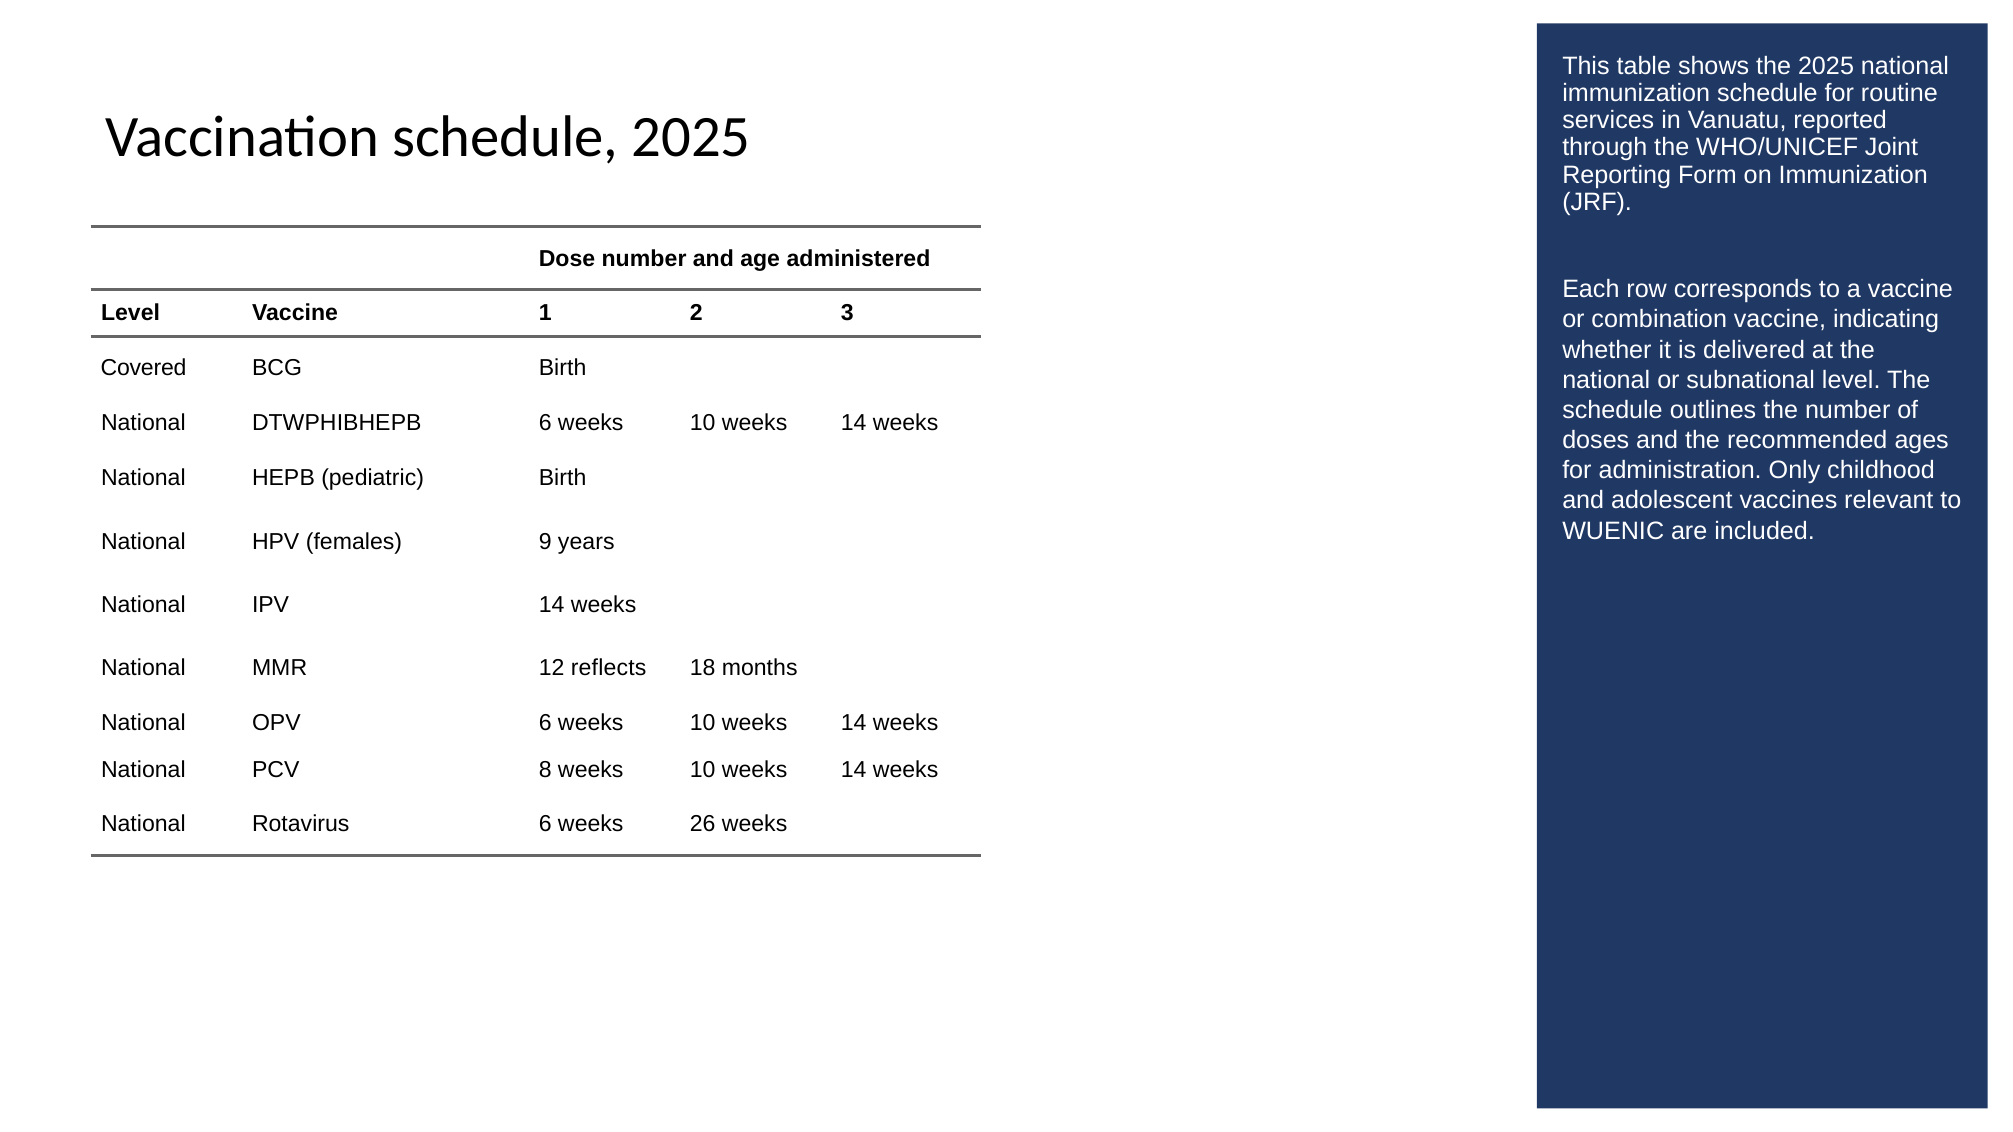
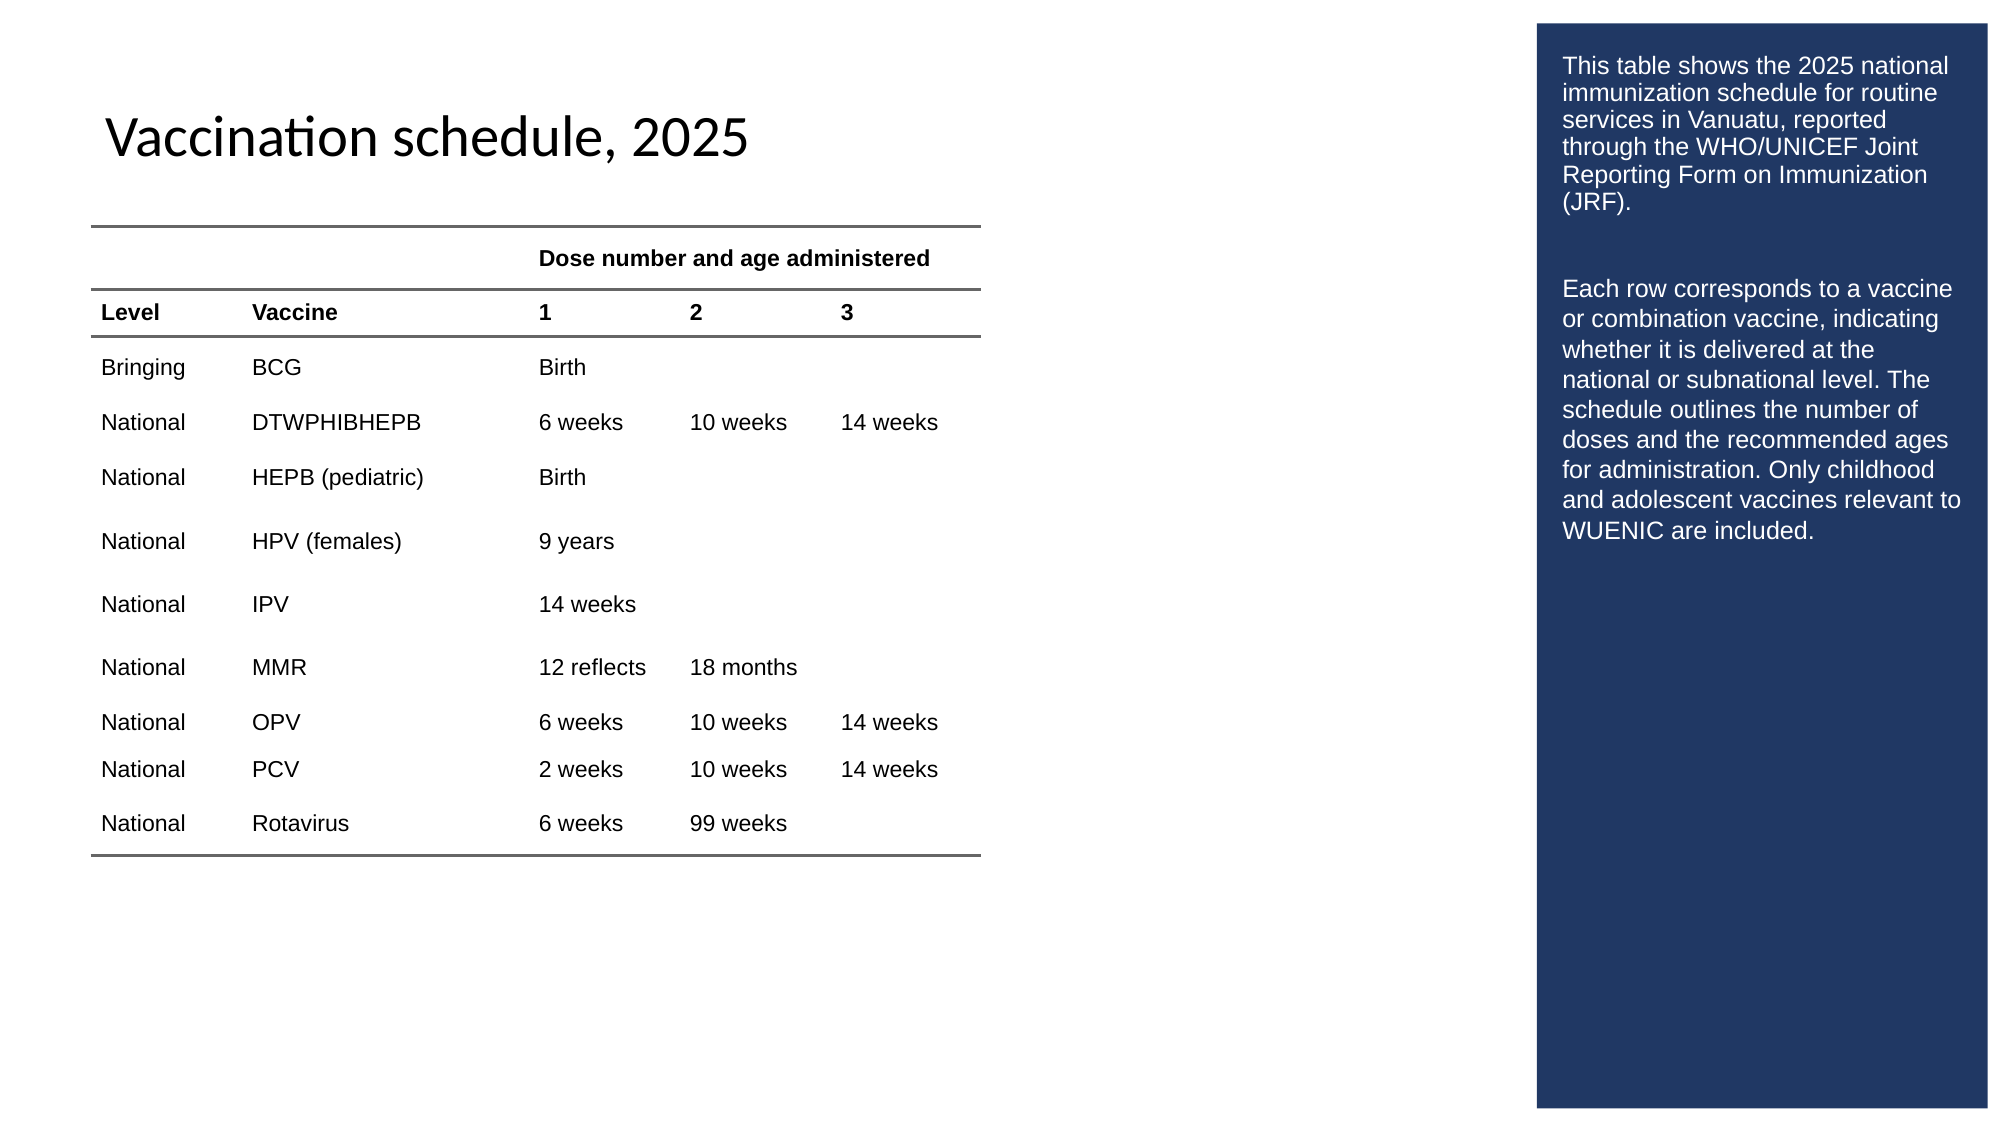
Covered: Covered -> Bringing (143, 368)
PCV 8: 8 -> 2 (545, 770)
26: 26 -> 99 (703, 825)
